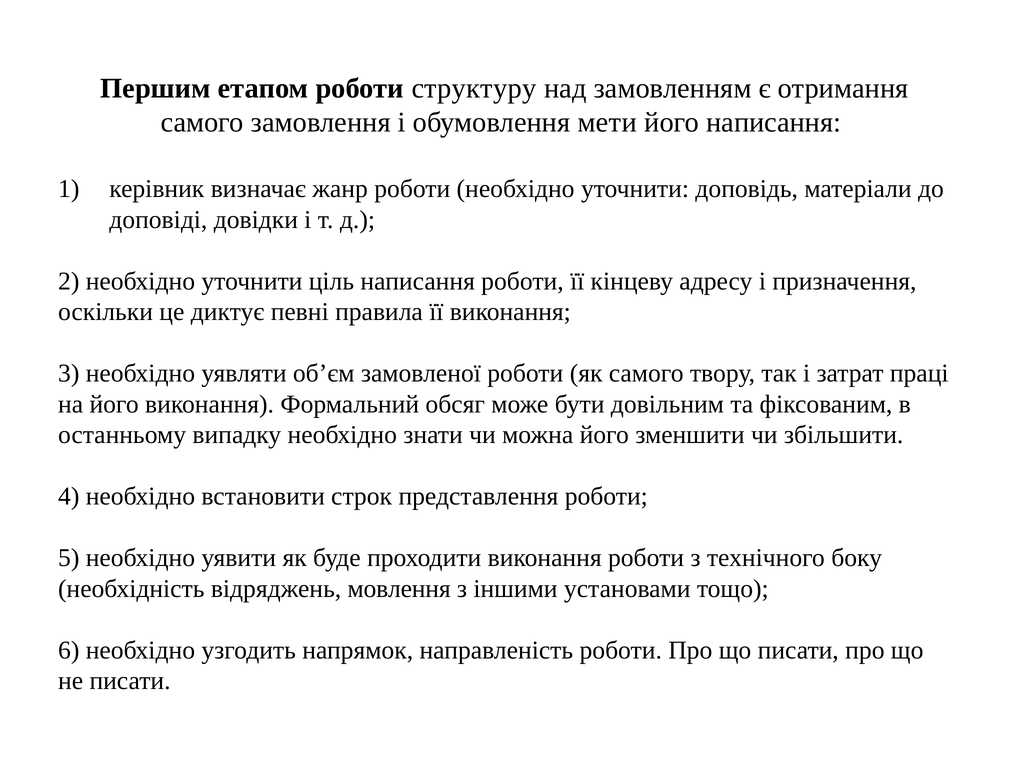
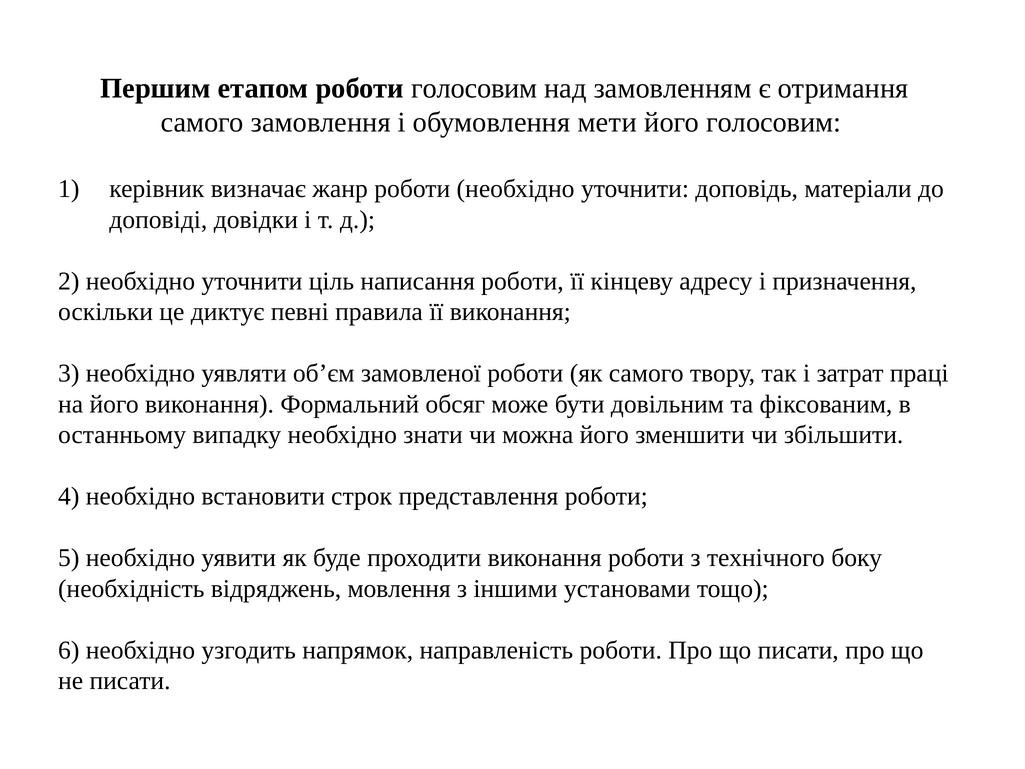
роботи структуру: структуру -> голосовим (474, 88)
його написання: написання -> голосовим (774, 122)
